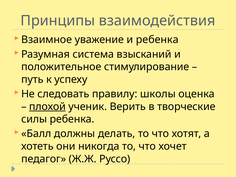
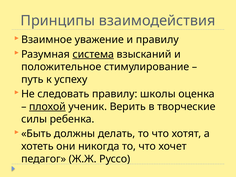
и ребенка: ребенка -> правилу (157, 40)
система underline: none -> present (93, 54)
Балл: Балл -> Быть (36, 134)
